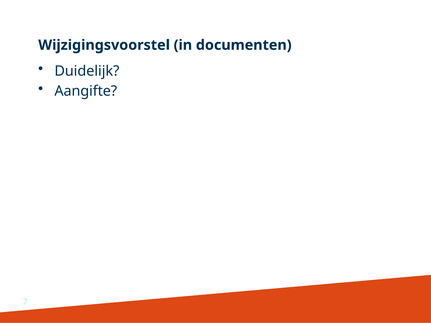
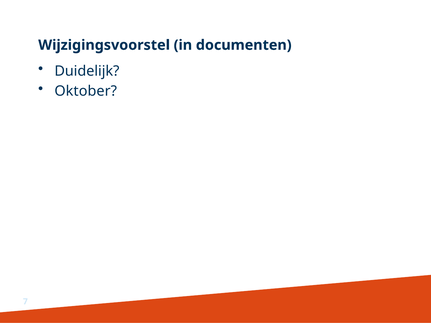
Aangifte: Aangifte -> Oktober (86, 91)
